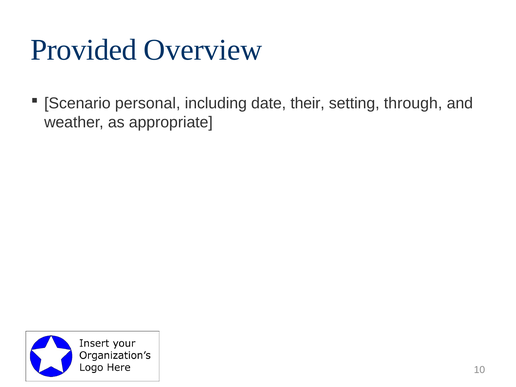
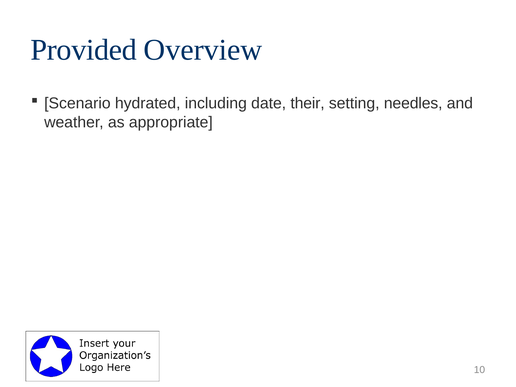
personal: personal -> hydrated (148, 103)
through: through -> needles (413, 103)
